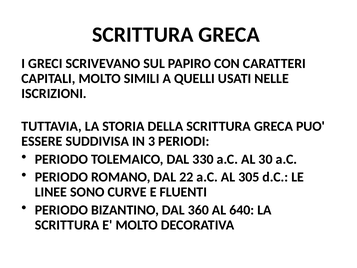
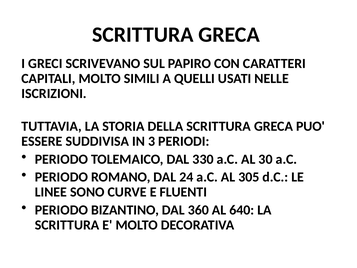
22: 22 -> 24 (186, 177)
